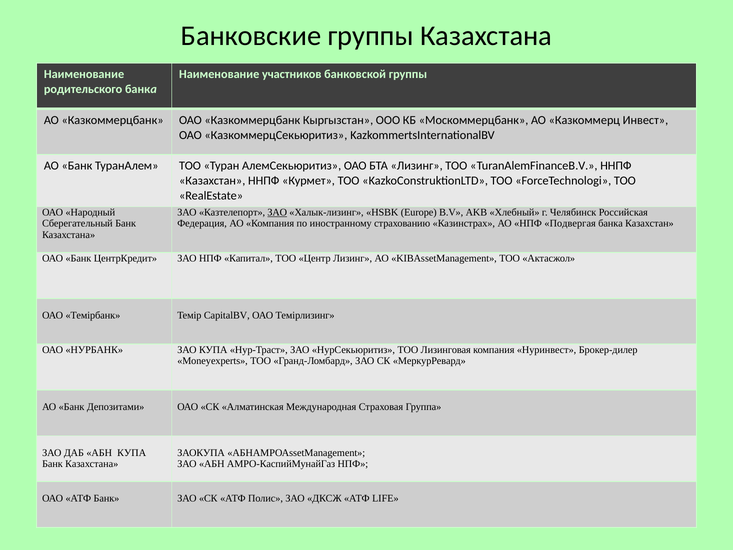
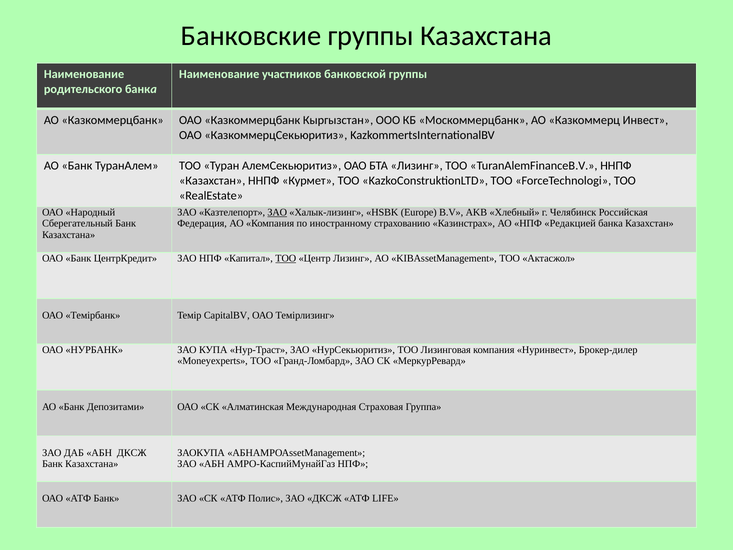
Подвергая: Подвергая -> Редакцией (570, 224)
ТОО underline: none -> present (286, 258)
АБН КУПА: КУПА -> ДКСЖ (132, 453)
